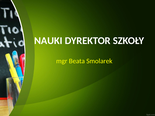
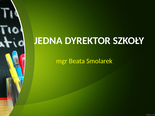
NAUKI: NAUKI -> JEDNA (48, 41)
